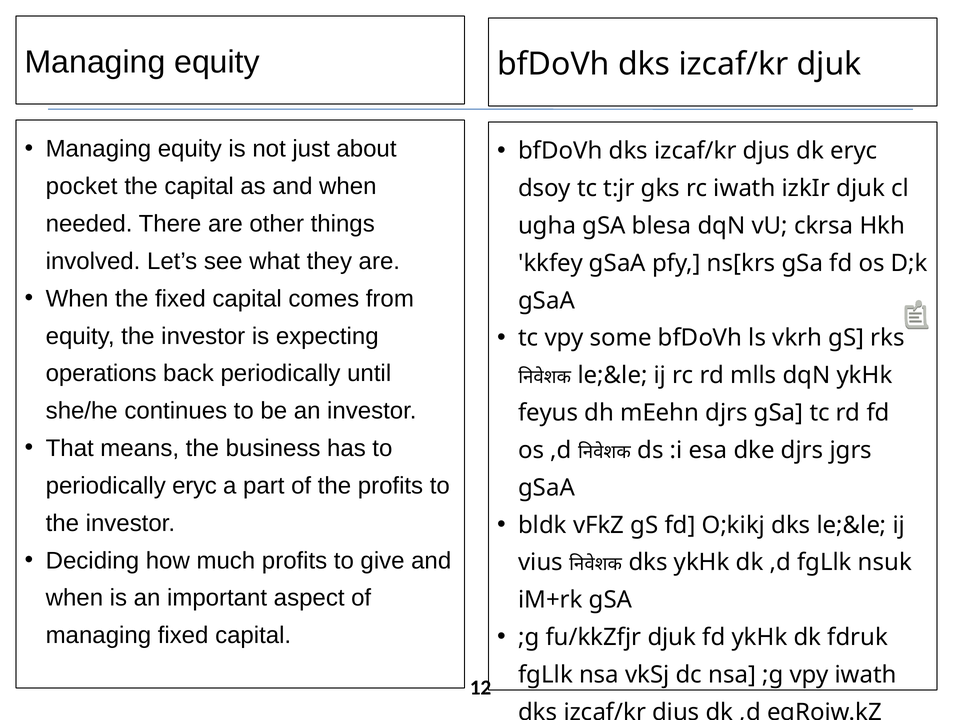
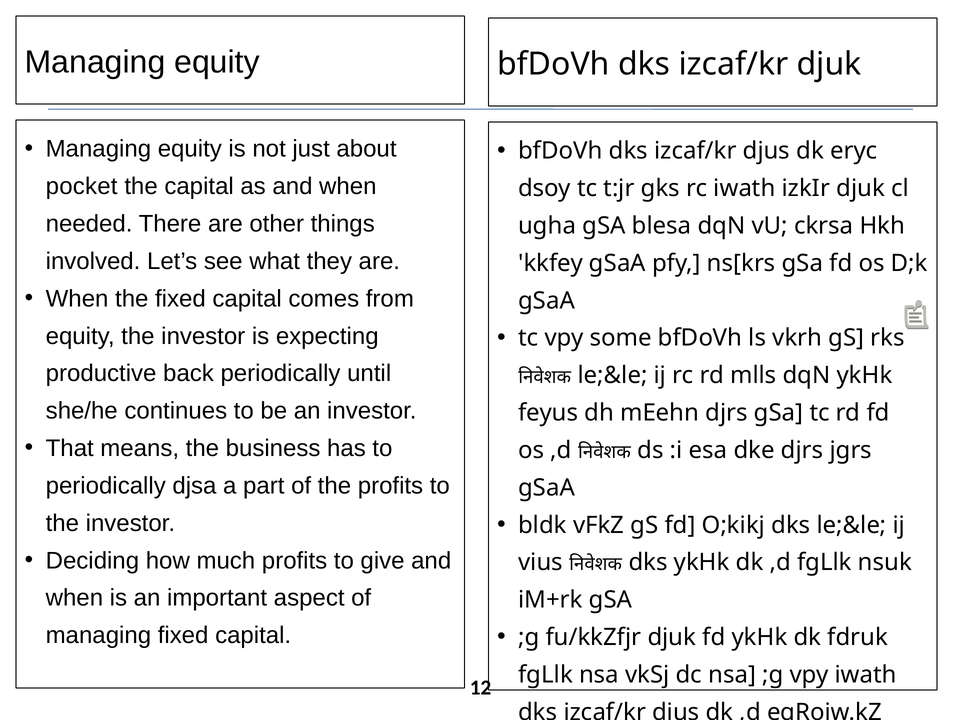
operations: operations -> productive (101, 374)
periodically eryc: eryc -> djsa (194, 486)
